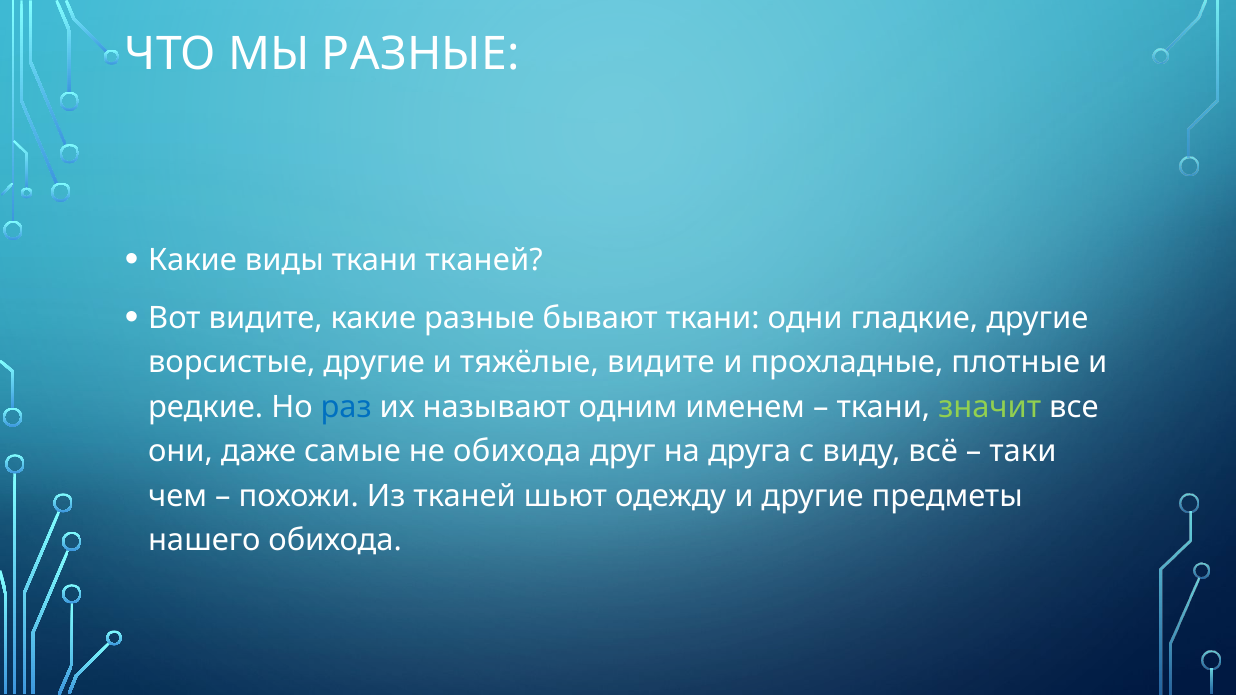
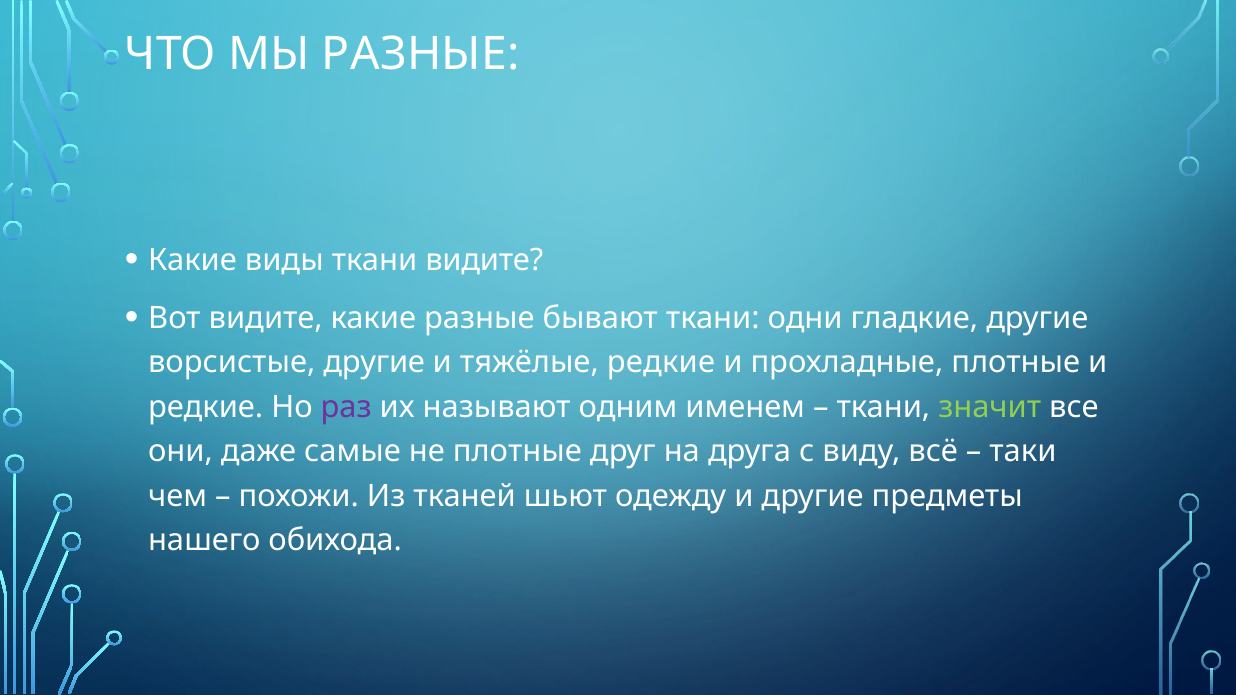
ткани тканей: тканей -> видите (484, 261)
тяжёлые видите: видите -> редкие (661, 363)
раз colour: blue -> purple (346, 407)
не обихода: обихода -> плотные (517, 452)
